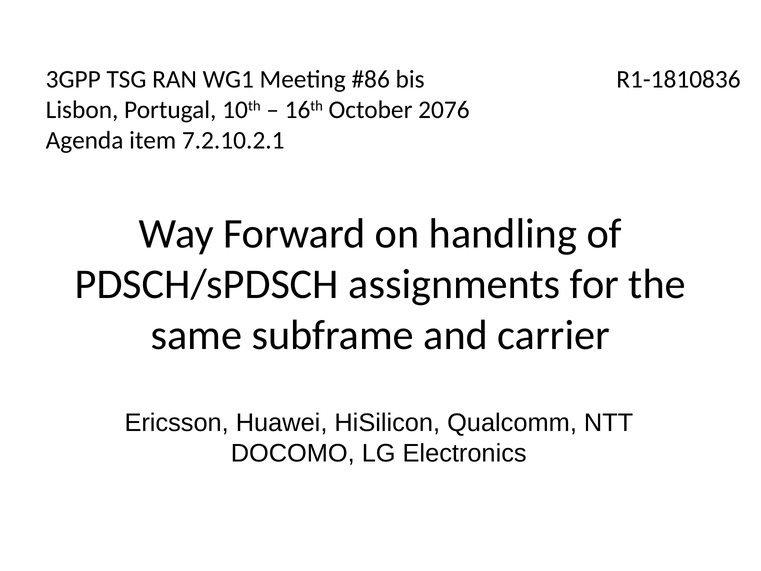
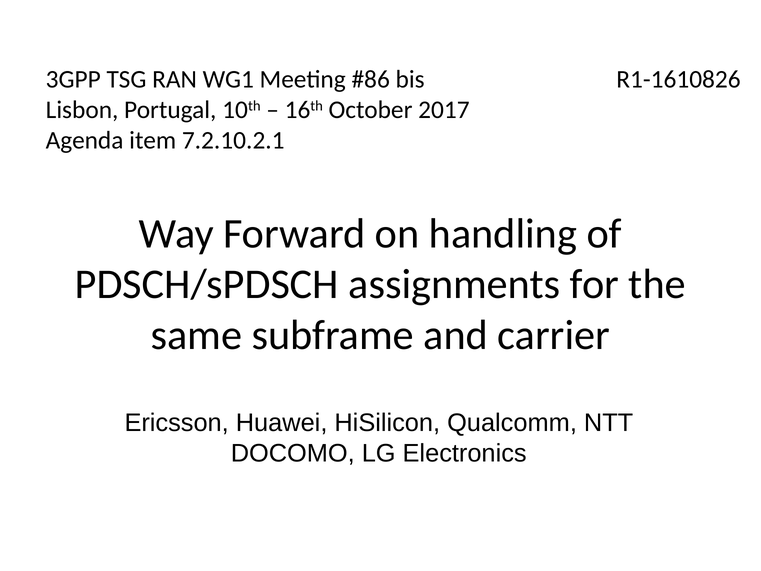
R1-1810836: R1-1810836 -> R1-1610826 (678, 79)
2076: 2076 -> 2017 (444, 110)
